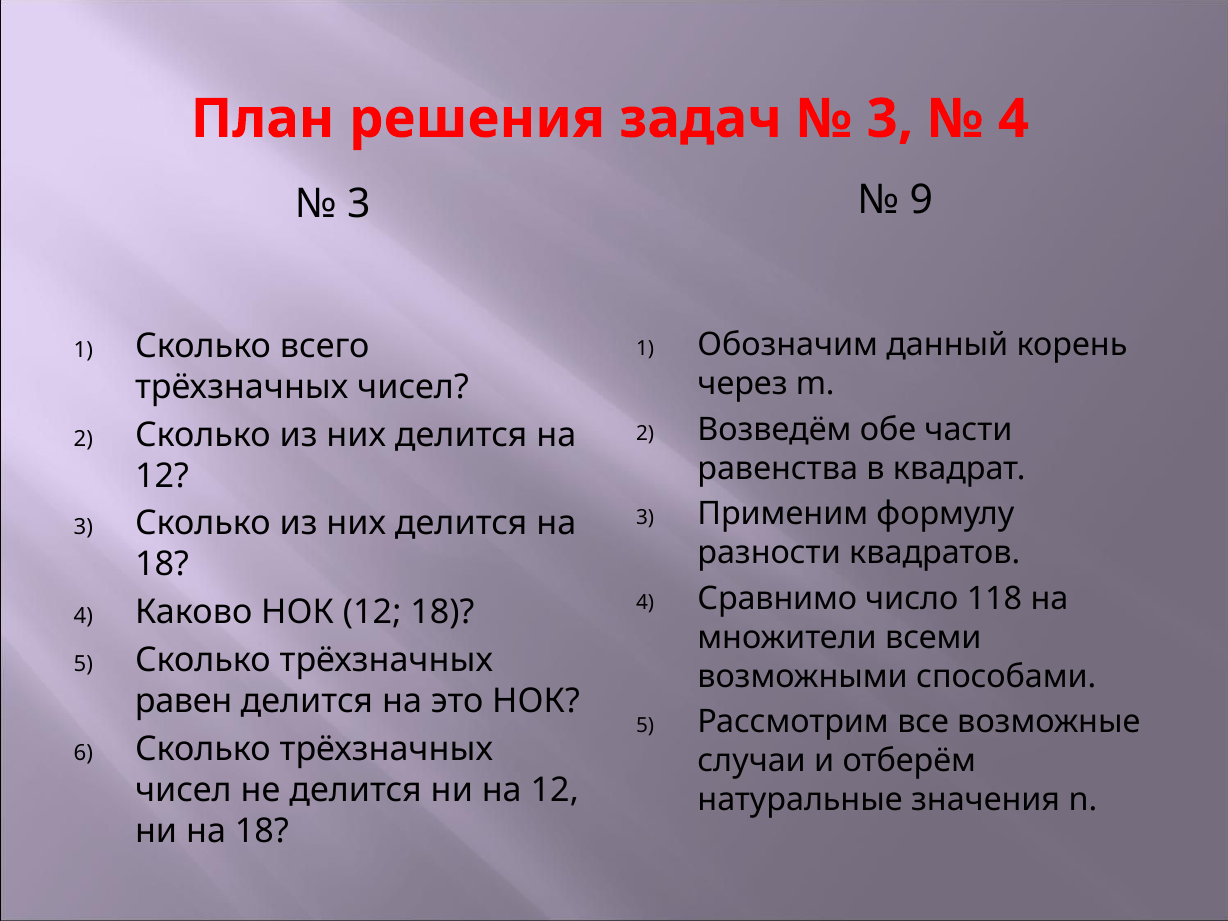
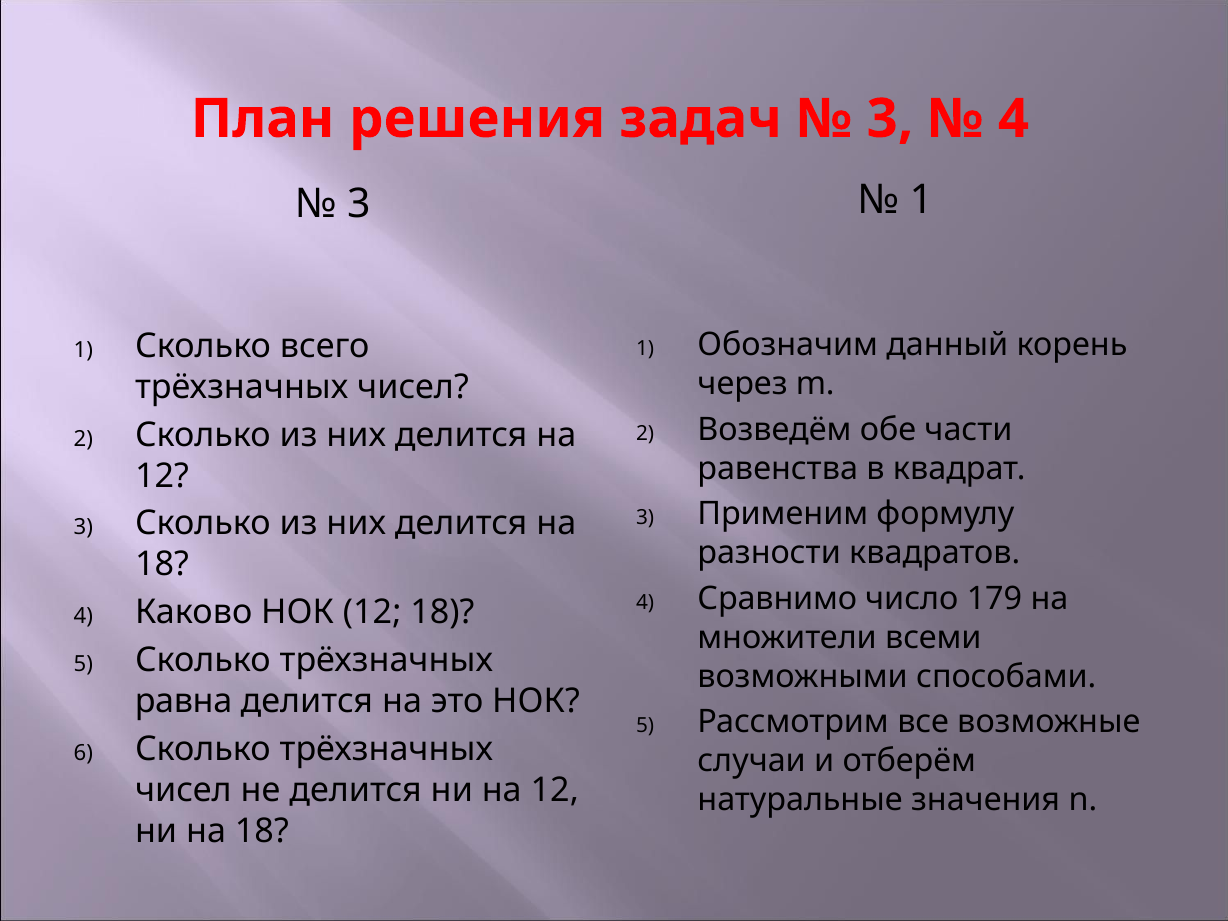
9: 9 -> 1 (921, 200)
118: 118 -> 179 (995, 599)
равен: равен -> равна (184, 701)
